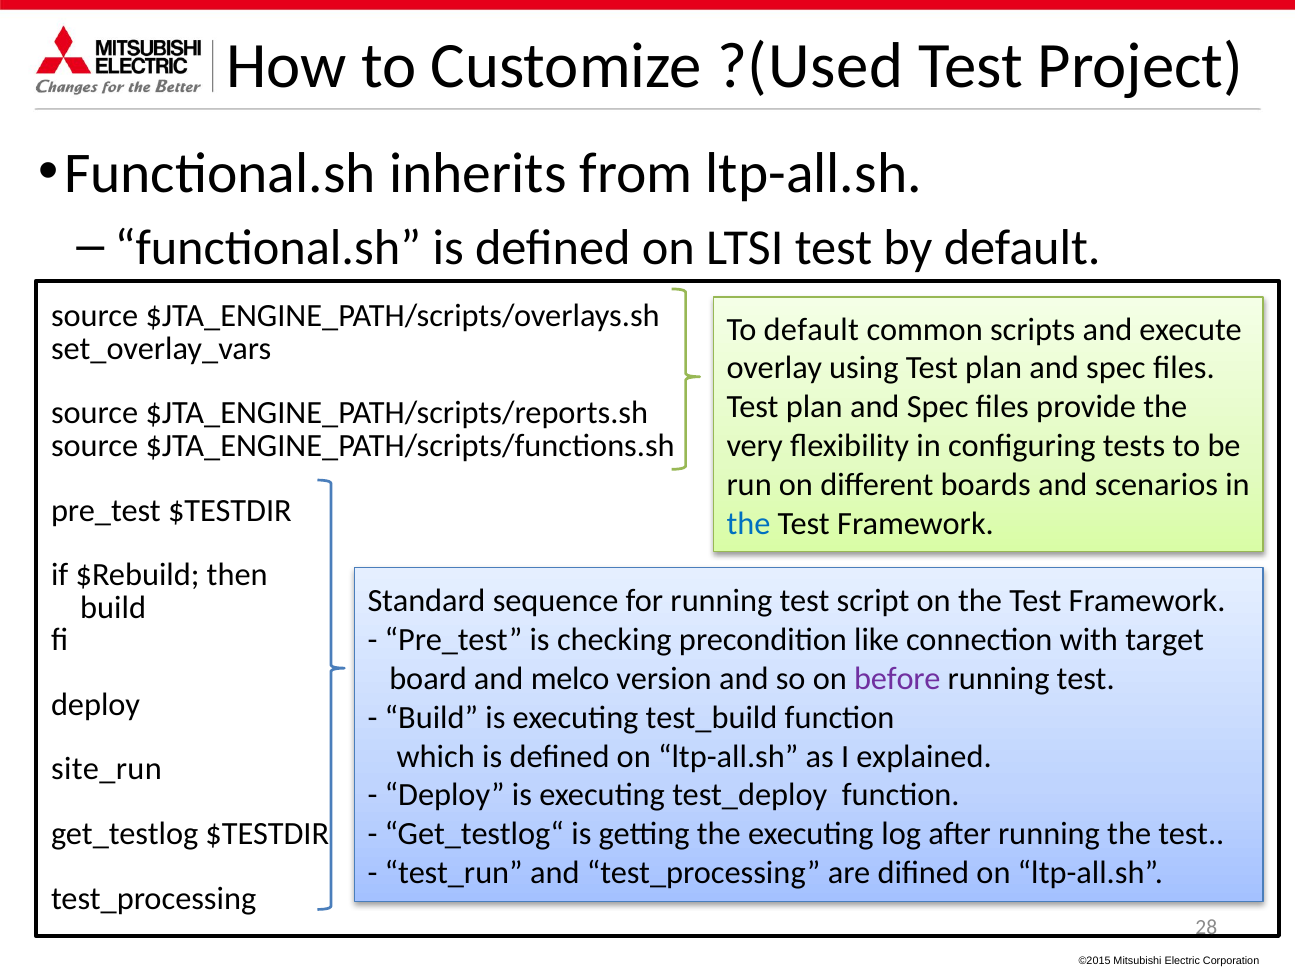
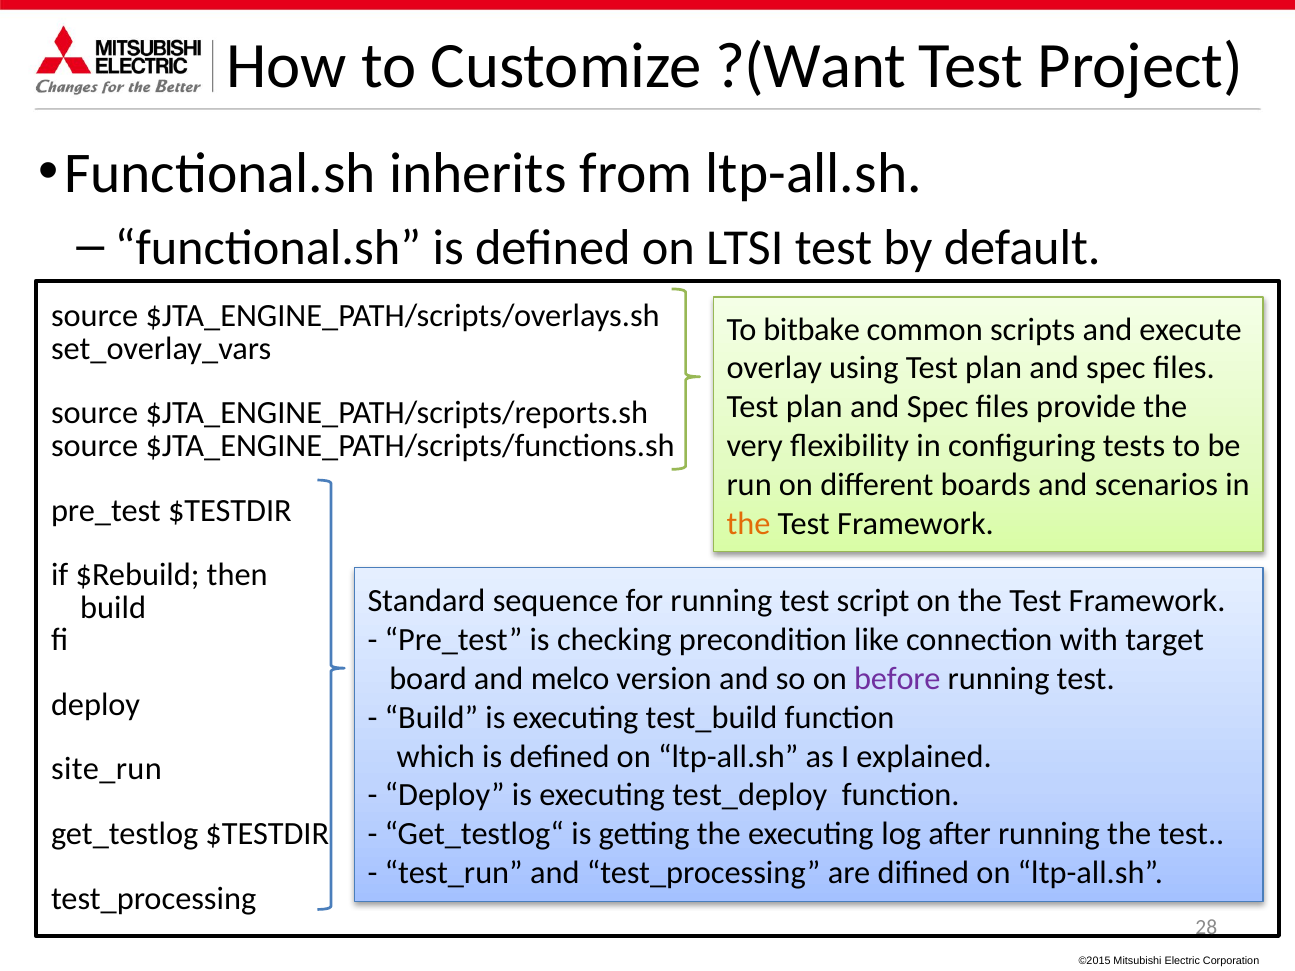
?(Used: ?(Used -> ?(Want (811, 66)
To default: default -> bitbake (812, 329)
the colour: blue -> orange (748, 524)
